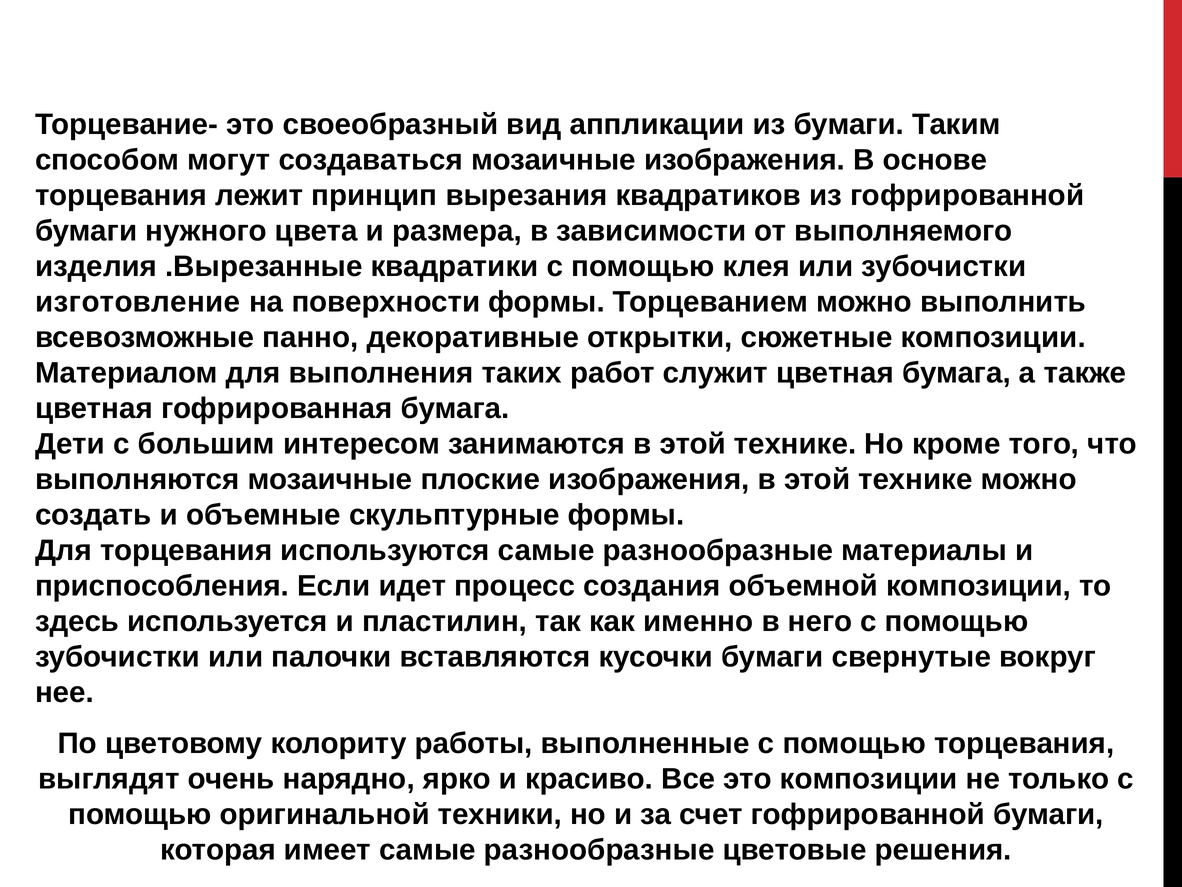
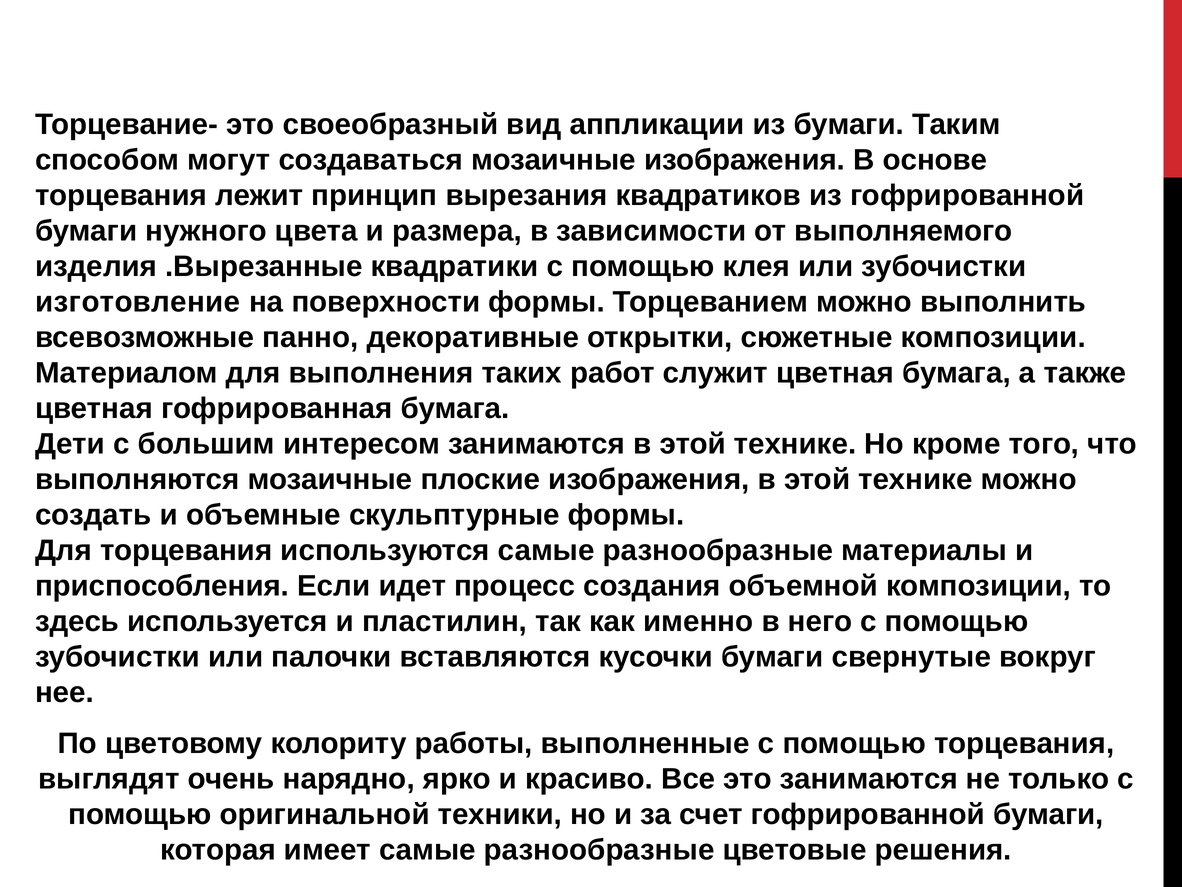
это композиции: композиции -> занимаются (869, 779)
